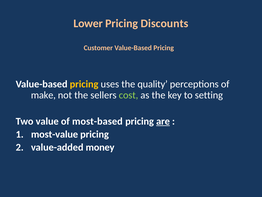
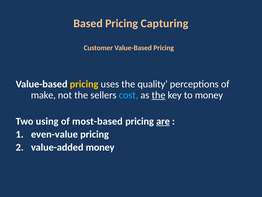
Lower: Lower -> Based (88, 23)
Discounts: Discounts -> Capturing (165, 23)
cost colour: light green -> light blue (129, 95)
the underline: none -> present (159, 95)
to setting: setting -> money (209, 95)
value: value -> using (47, 121)
most-value: most-value -> even-value (54, 134)
